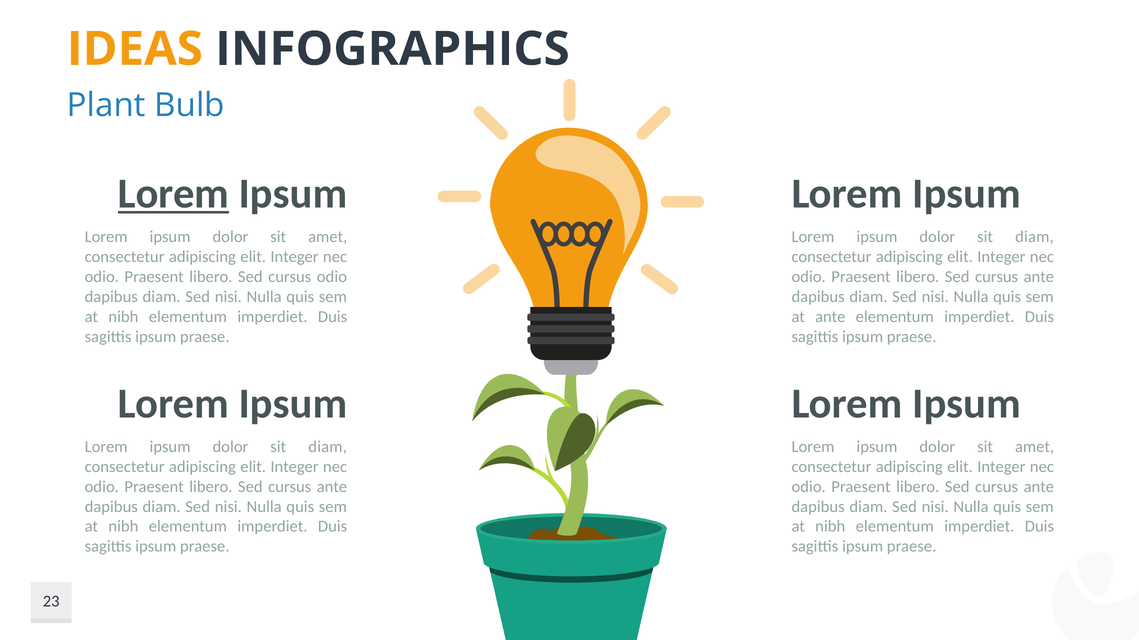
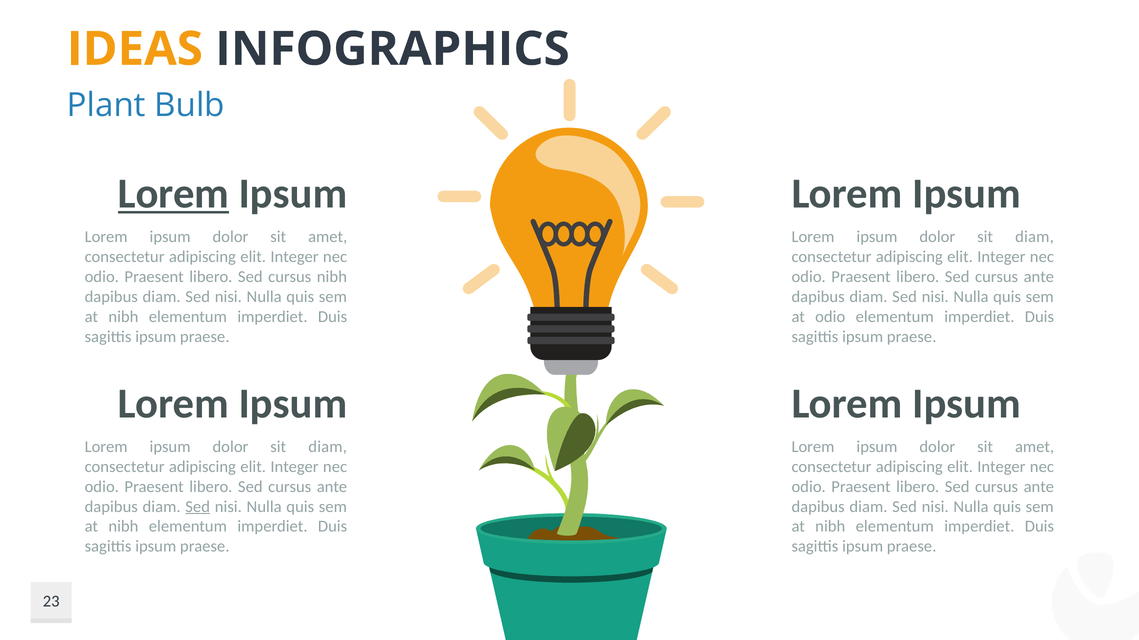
cursus odio: odio -> nibh (332, 277)
at ante: ante -> odio (830, 317)
Sed underline: none -> present (198, 507)
